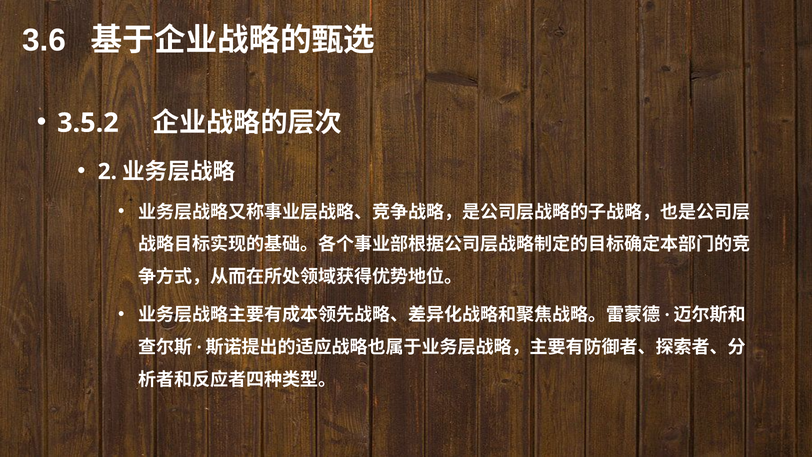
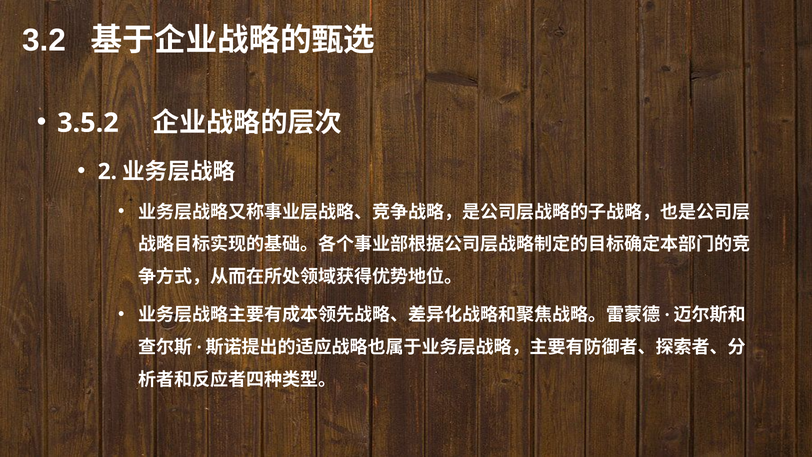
3.6: 3.6 -> 3.2 (44, 40)
